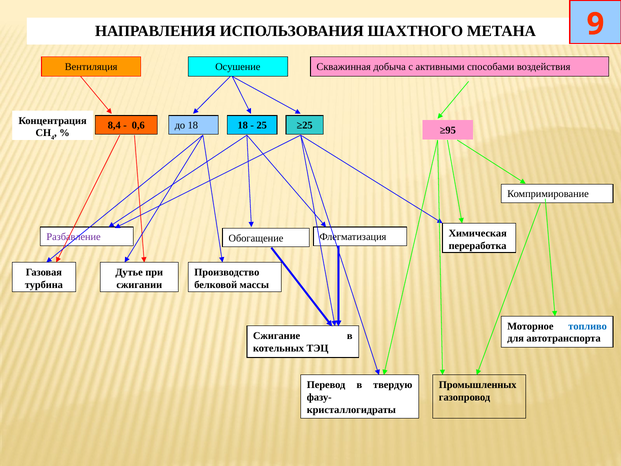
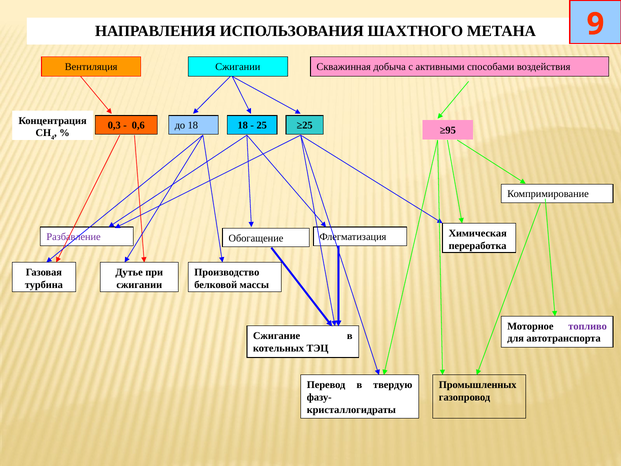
Вентиляция Осушение: Осушение -> Сжигании (238, 67)
8,4: 8,4 -> 0,3 (114, 125)
топливо colour: blue -> purple (588, 326)
